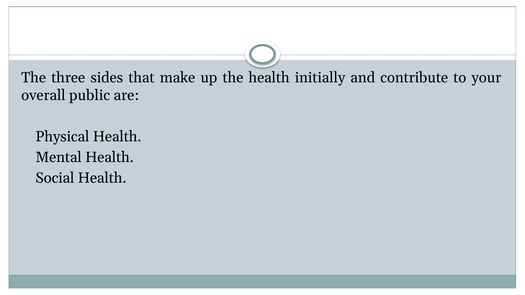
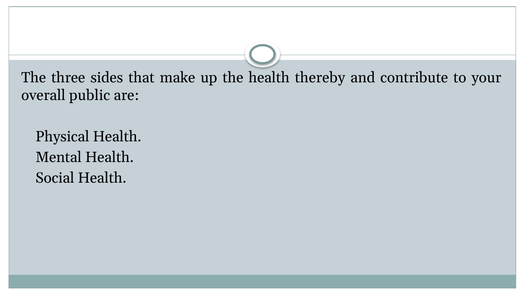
initially: initially -> thereby (320, 78)
